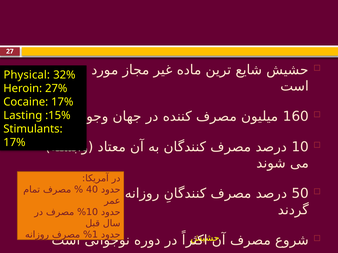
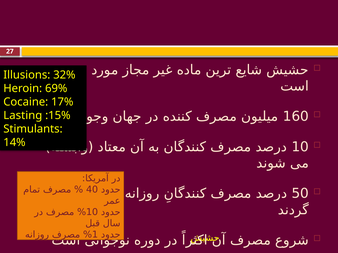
Physical: Physical -> Illusions (27, 75)
27%: 27% -> 69% (56, 89)
17%: 17% -> 14% (14, 143)
